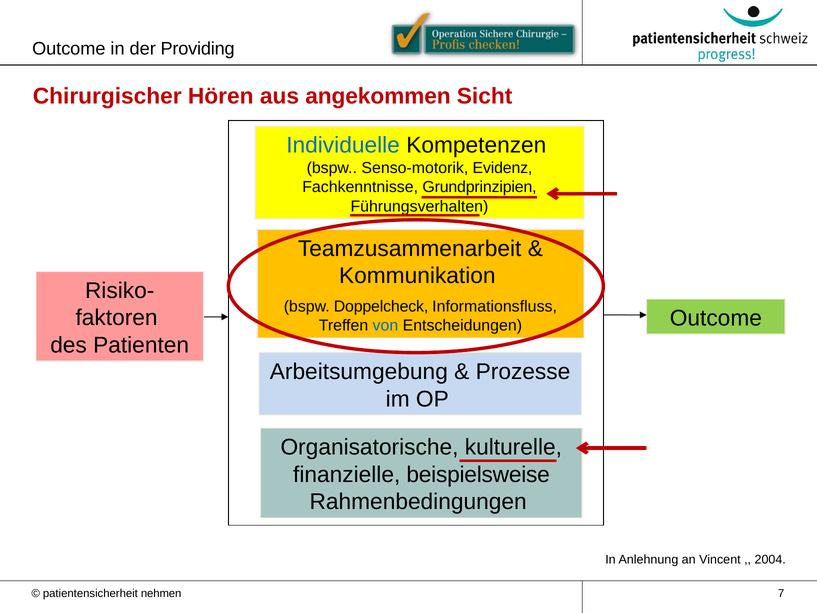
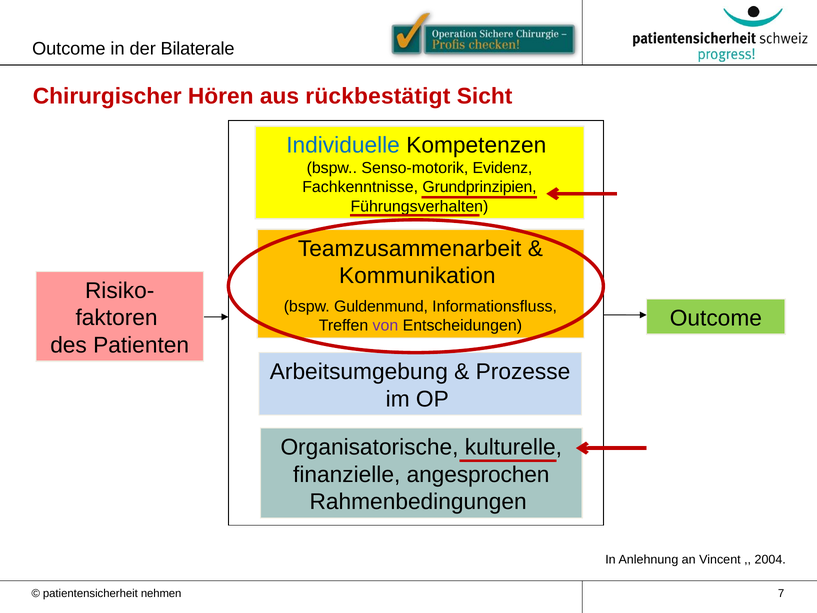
Providing: Providing -> Bilaterale (198, 49)
angekommen: angekommen -> rückbestätigt (378, 96)
Doppelcheck: Doppelcheck -> Guldenmund (381, 306)
von colour: blue -> purple (385, 325)
beispielsweise: beispielsweise -> angesprochen (478, 474)
